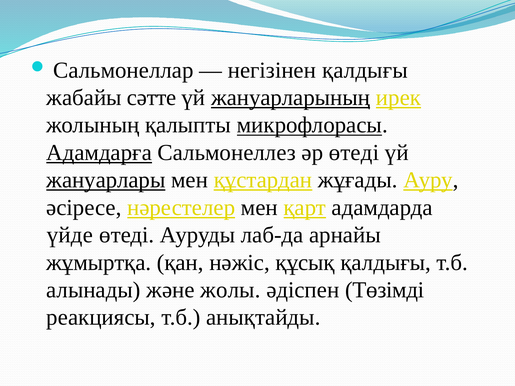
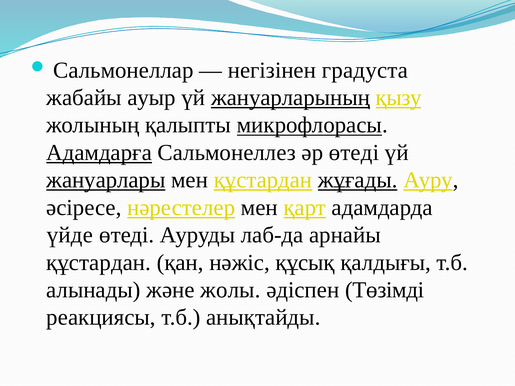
негізінен қалдығы: қалдығы -> градуста (365, 70)
сәтте: сәтте -> ауыр (152, 98)
ирек: ирек -> қызу (399, 98)
жұғады underline: none -> present (358, 180)
жұмыртқа: жұмыртқа -> құстардан (99, 263)
